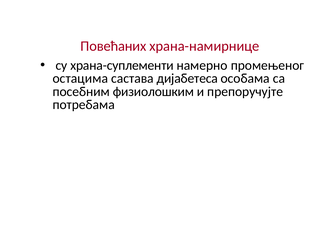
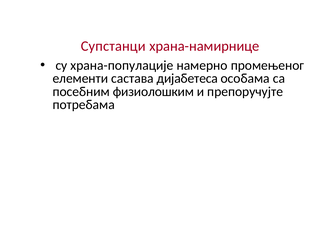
Повећаних: Повећаних -> Супстанци (113, 46)
храна-суплементи: храна-суплементи -> храна-популације (122, 65)
остацима: остацима -> елементи (80, 78)
